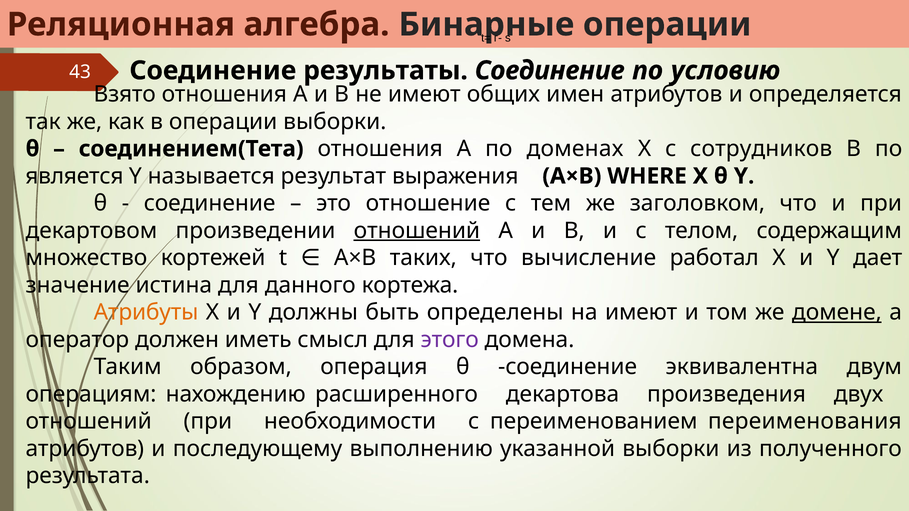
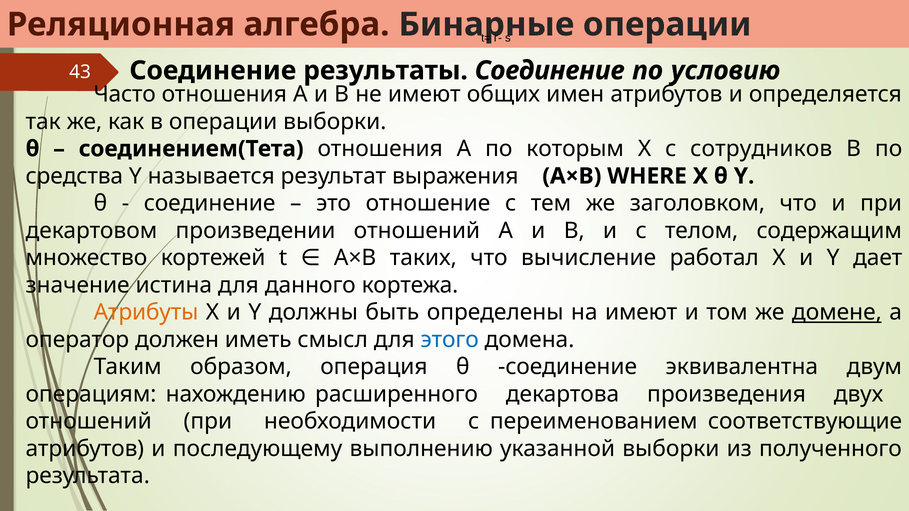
Взято: Взято -> Часто (125, 94)
доменах: доменах -> которым (575, 149)
является: является -> средства (74, 176)
отношений underline: present -> none (417, 231)
этого colour: purple -> blue (450, 340)
переименования: переименования -> соответствующие (805, 422)
